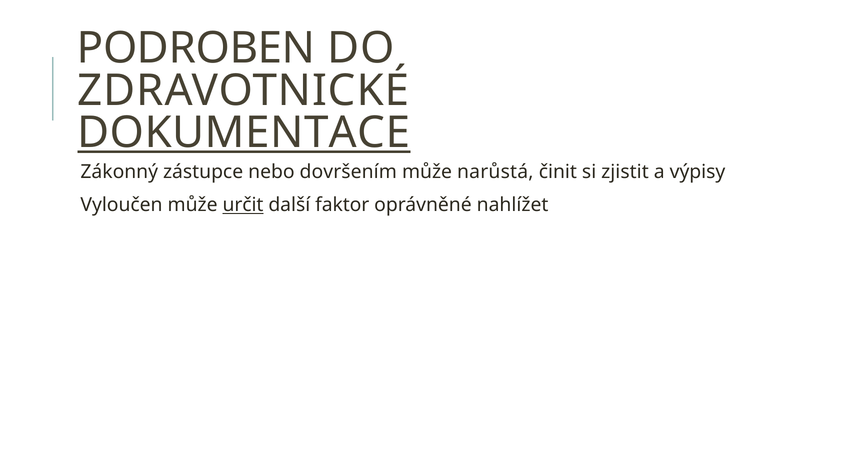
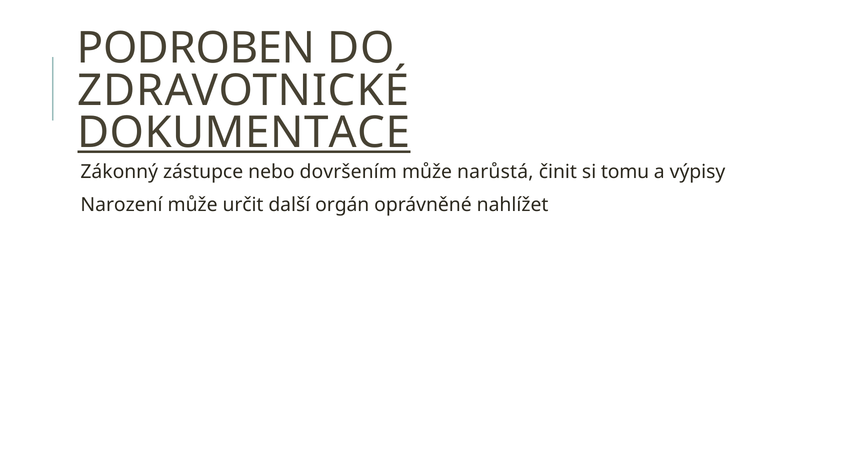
zjistit: zjistit -> tomu (625, 172)
Vyloučen: Vyloučen -> Narození (122, 205)
určit underline: present -> none (243, 205)
faktor: faktor -> orgán (342, 205)
